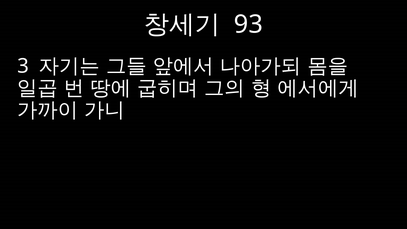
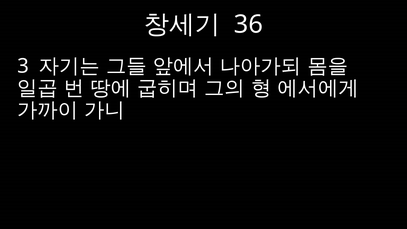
93: 93 -> 36 (248, 25)
